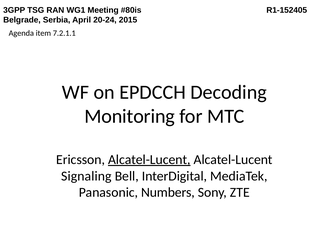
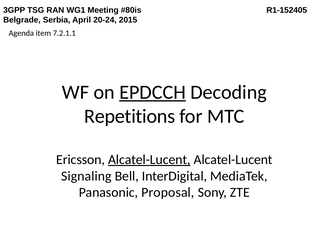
EPDCCH underline: none -> present (153, 92)
Monitoring: Monitoring -> Repetitions (130, 117)
Numbers: Numbers -> Proposal (168, 193)
